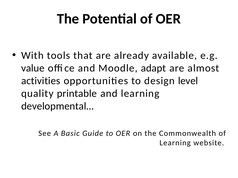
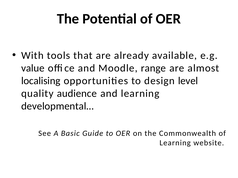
adapt: adapt -> range (153, 68)
activities: activities -> localising (41, 81)
printable: printable -> audience (77, 94)
